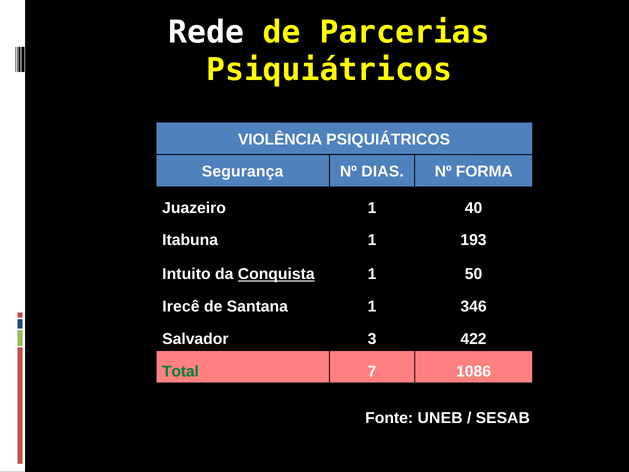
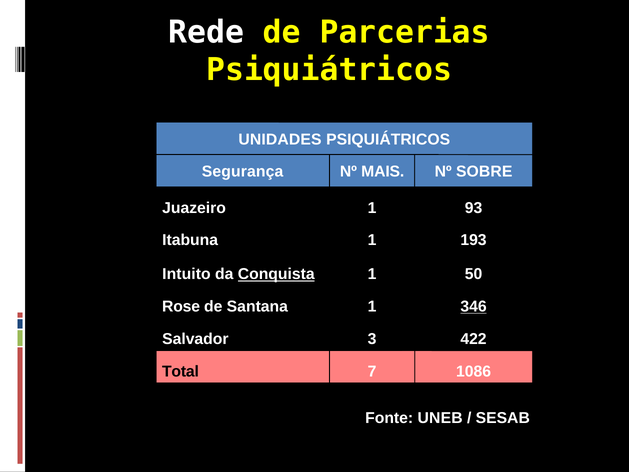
VIOLÊNCIA: VIOLÊNCIA -> UNIDADES (280, 139)
DIAS: DIAS -> MAIS (383, 172)
FORMA: FORMA -> SOBRE (484, 172)
40: 40 -> 93 (474, 208)
Irecê: Irecê -> Rose (181, 306)
346 underline: none -> present (474, 306)
Total colour: green -> black (180, 371)
